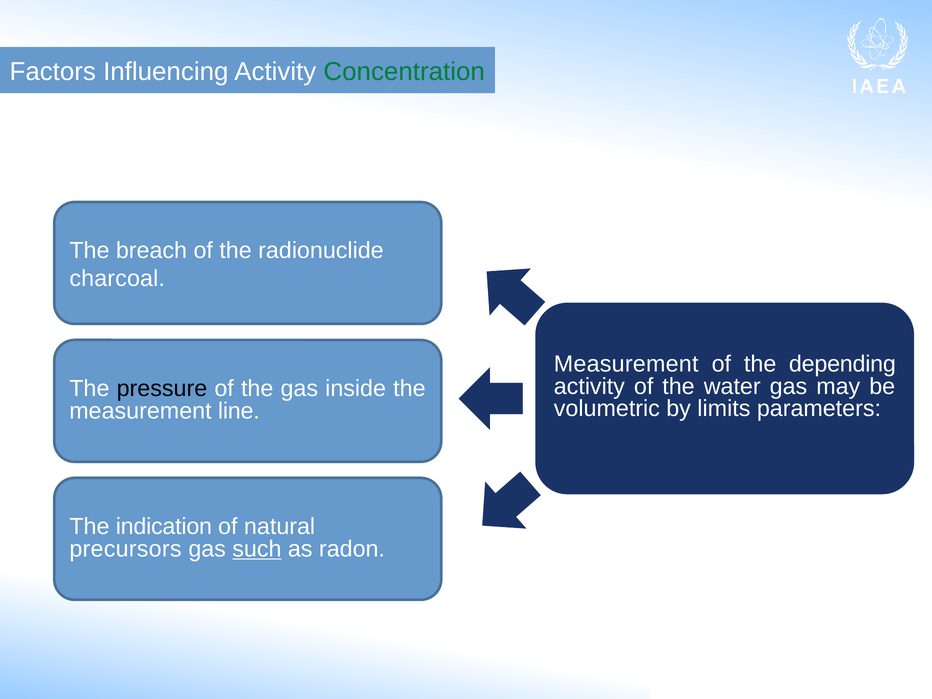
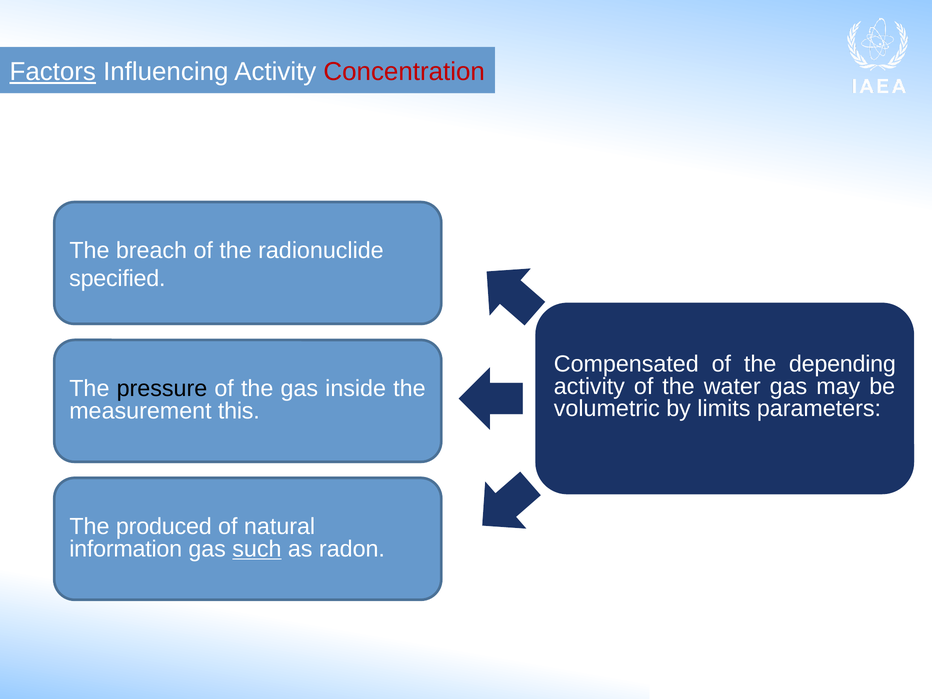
Factors underline: none -> present (53, 72)
Concentration colour: green -> red (404, 72)
charcoal: charcoal -> specified (117, 279)
Measurement: Measurement -> Compensated (626, 364)
line: line -> this (239, 411)
indication: indication -> produced (164, 527)
precursors: precursors -> information (126, 549)
